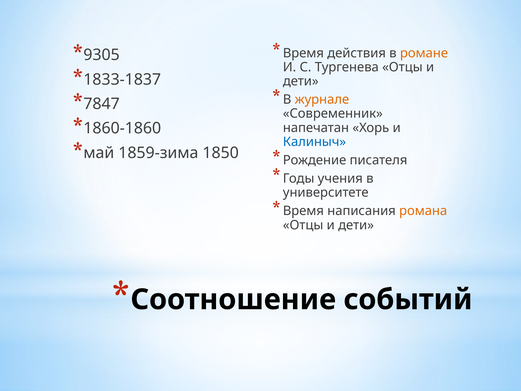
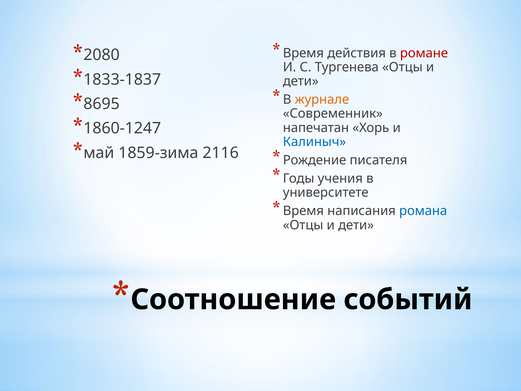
романе colour: orange -> red (424, 53)
9305: 9305 -> 2080 (102, 55)
7847: 7847 -> 8695 (102, 104)
1860-1860: 1860-1860 -> 1860-1247 (122, 128)
1850: 1850 -> 2116 (221, 153)
романа colour: orange -> blue (423, 211)
